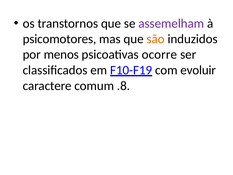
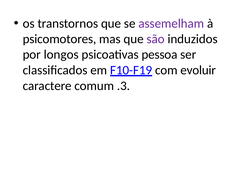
são colour: orange -> purple (156, 39)
menos: menos -> longos (61, 54)
ocorre: ocorre -> pessoa (160, 54)
.8: .8 -> .3 (124, 86)
